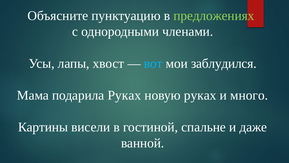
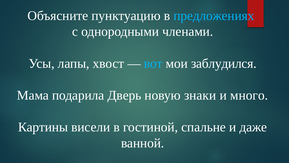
предложениях colour: light green -> light blue (214, 16)
подарила Руках: Руках -> Дверь (124, 95)
новую руках: руках -> знаки (200, 95)
